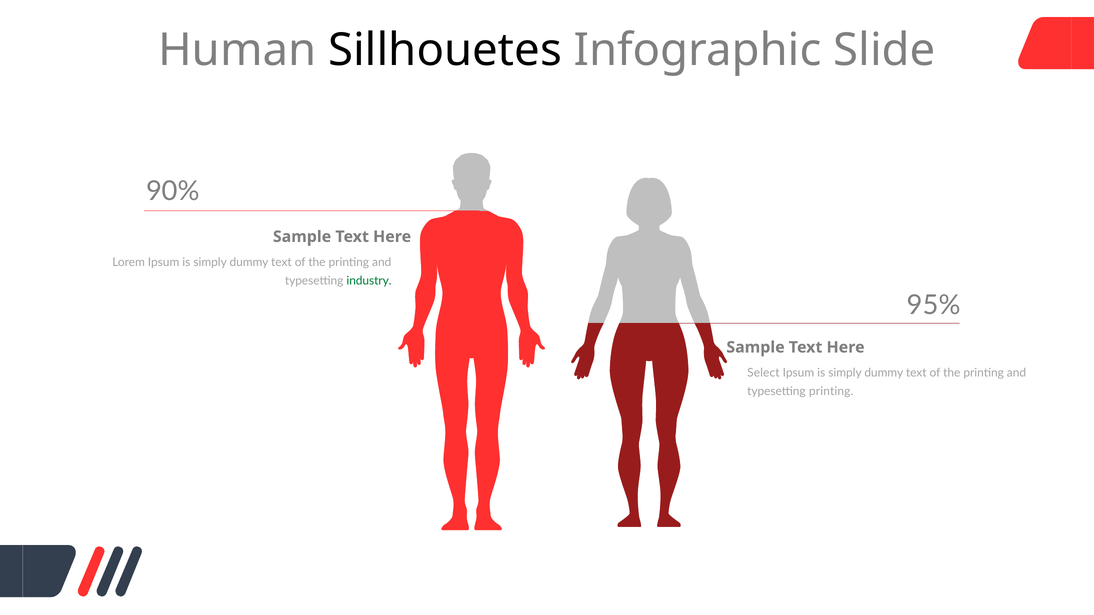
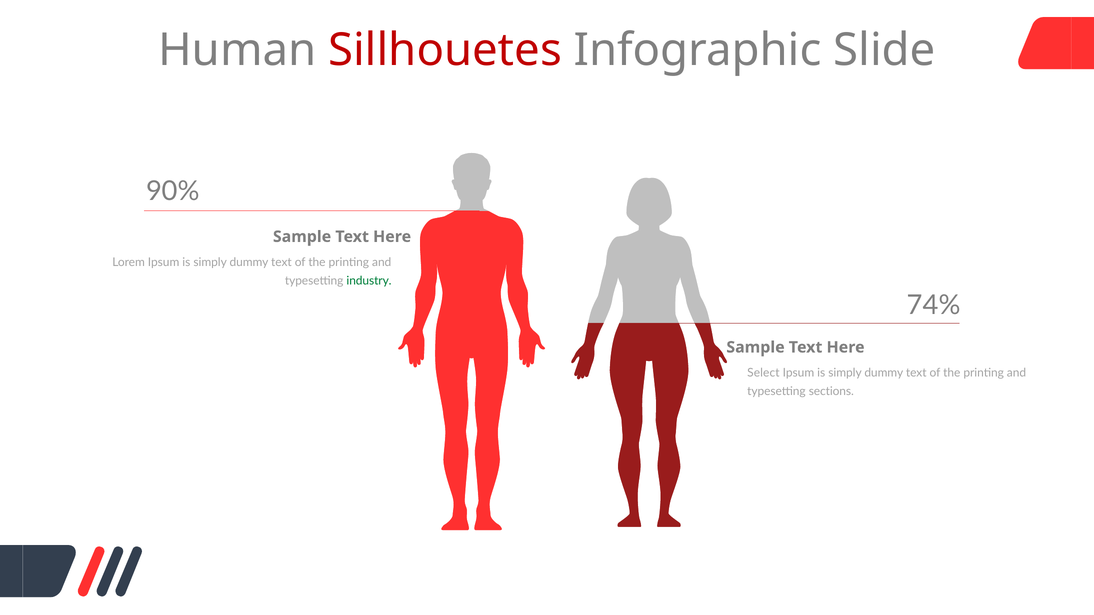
Sillhouetes colour: black -> red (445, 50)
95%: 95% -> 74% (934, 305)
typesetting printing: printing -> sections (831, 392)
